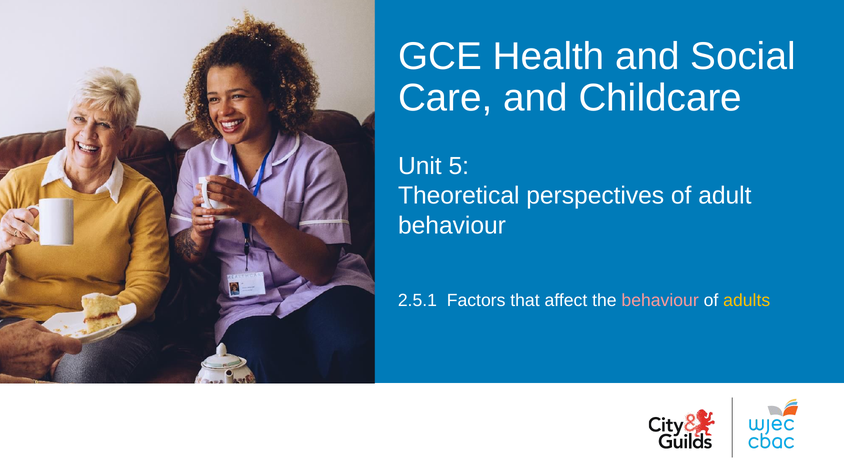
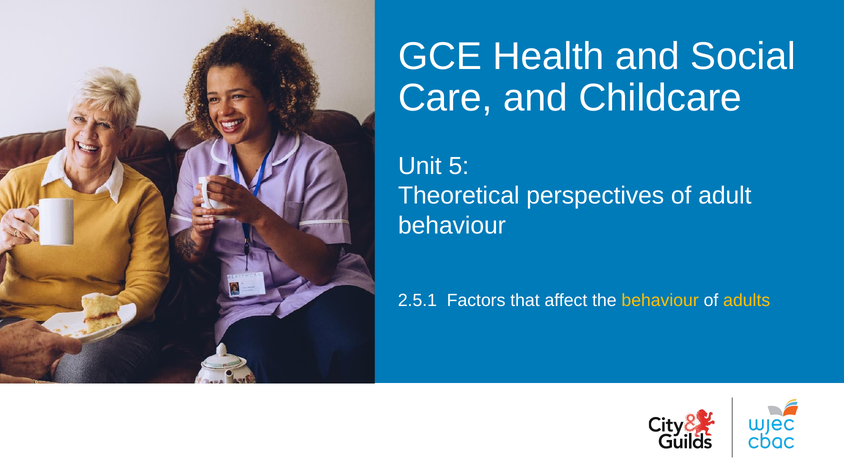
behaviour colour: pink -> yellow (660, 300)
